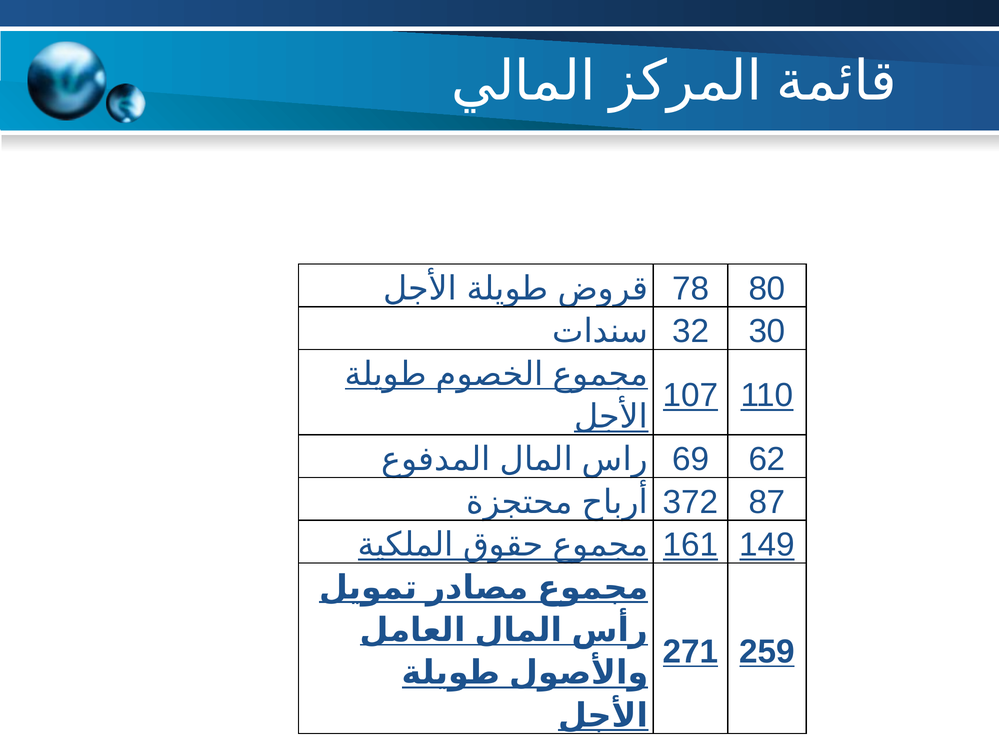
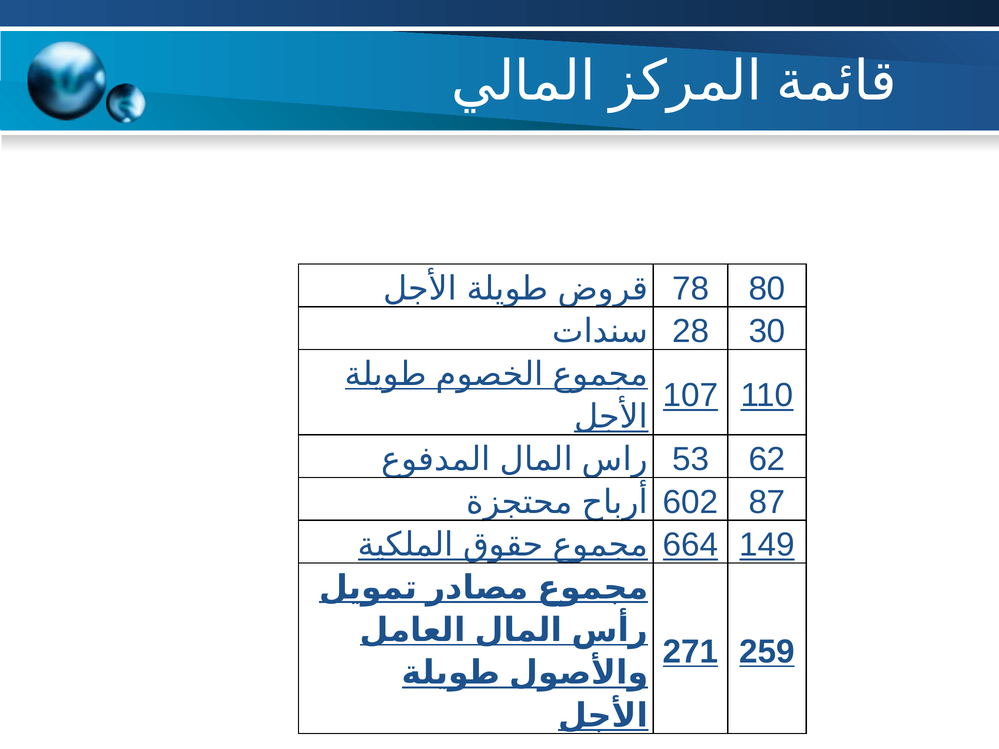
32: 32 -> 28 (691, 331)
69: 69 -> 53 (691, 460)
372: 372 -> 602 (691, 502)
161: 161 -> 664 (691, 545)
